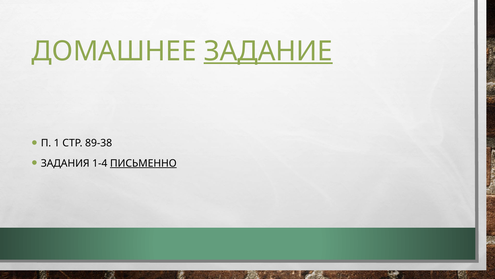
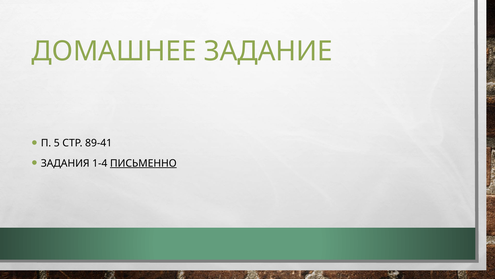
ЗАДАНИЕ underline: present -> none (268, 51)
1: 1 -> 5 (57, 143)
89-38: 89-38 -> 89-41 (99, 143)
